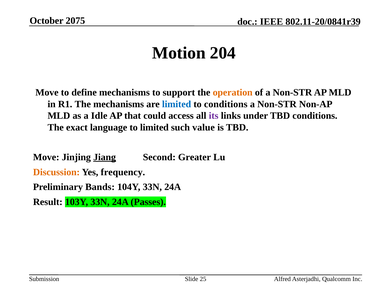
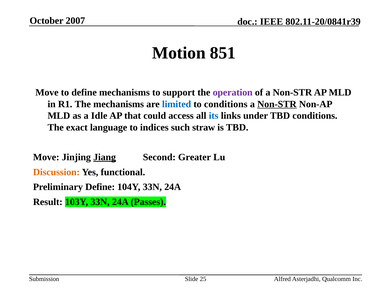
2075: 2075 -> 2007 (75, 21)
204: 204 -> 851 (223, 53)
operation colour: orange -> purple (233, 93)
Non-STR underline: none -> present (277, 104)
its colour: purple -> blue (214, 116)
to limited: limited -> indices (154, 127)
value: value -> straw (204, 127)
frequency: frequency -> functional (123, 172)
Preliminary Bands: Bands -> Define (100, 187)
